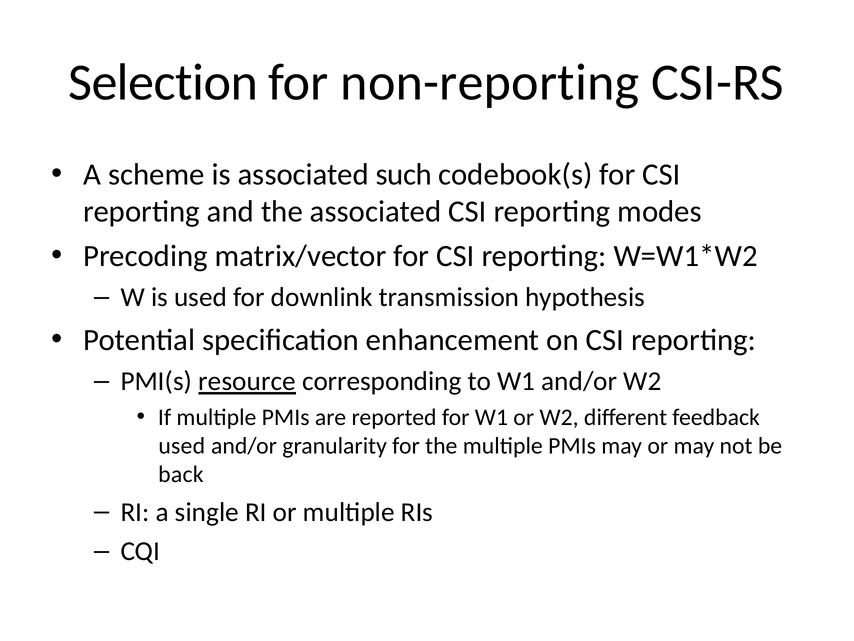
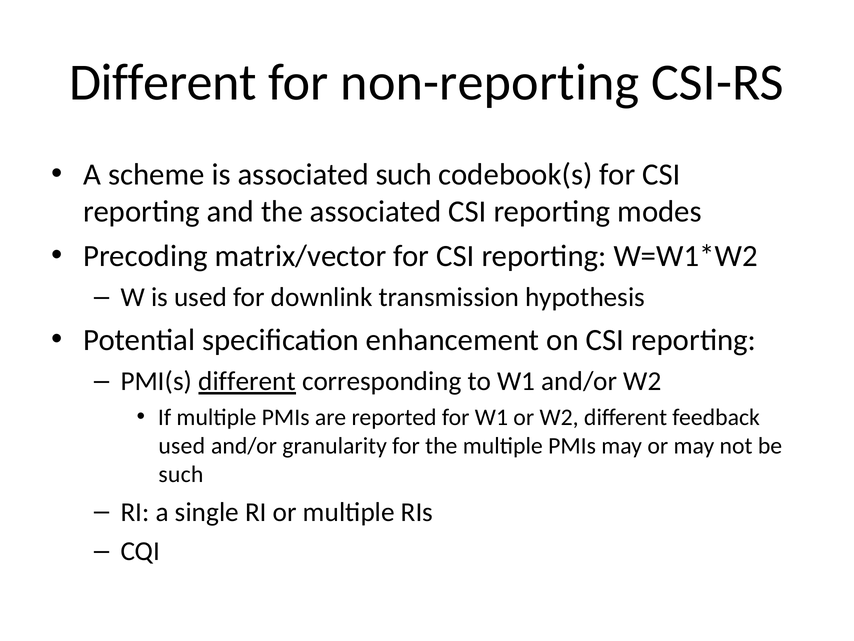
Selection: Selection -> Different (163, 83)
PMI(s resource: resource -> different (247, 381)
back: back -> such (181, 474)
